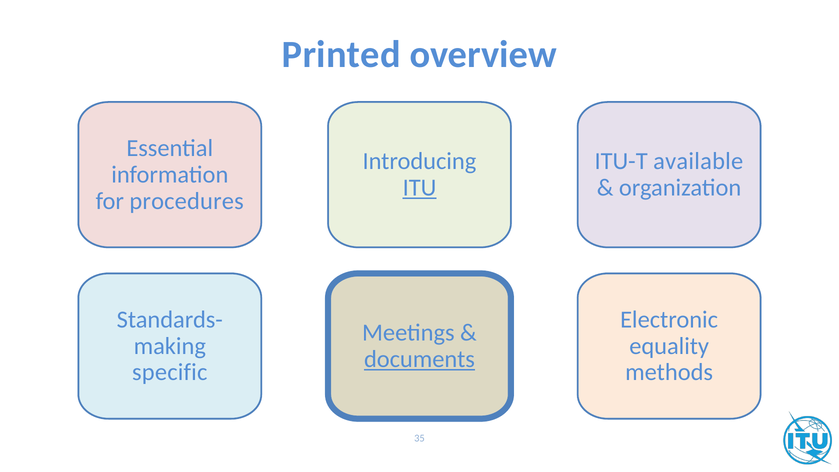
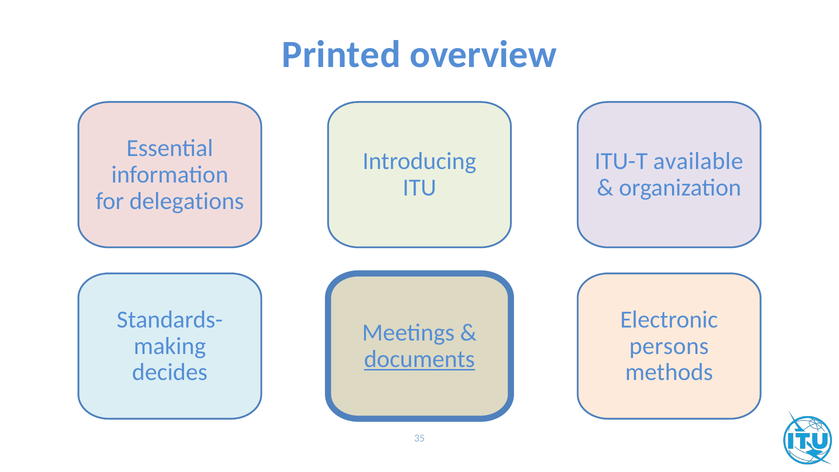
ITU underline: present -> none (420, 188)
procedures: procedures -> delegations (187, 201)
equality: equality -> persons (669, 346)
specific: specific -> decides (170, 372)
